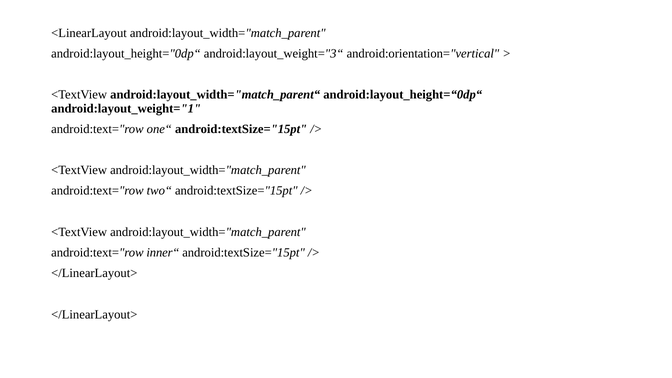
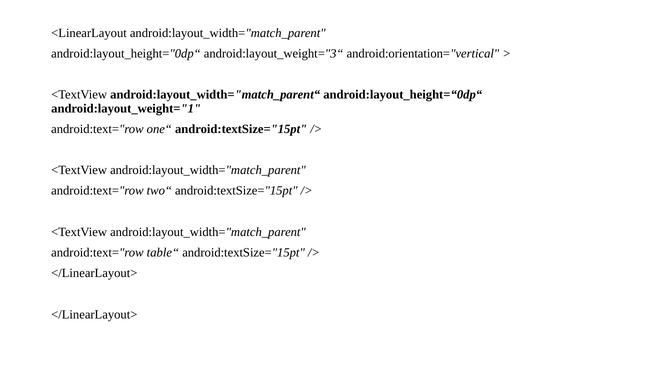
inner“: inner“ -> table“ (163, 253)
